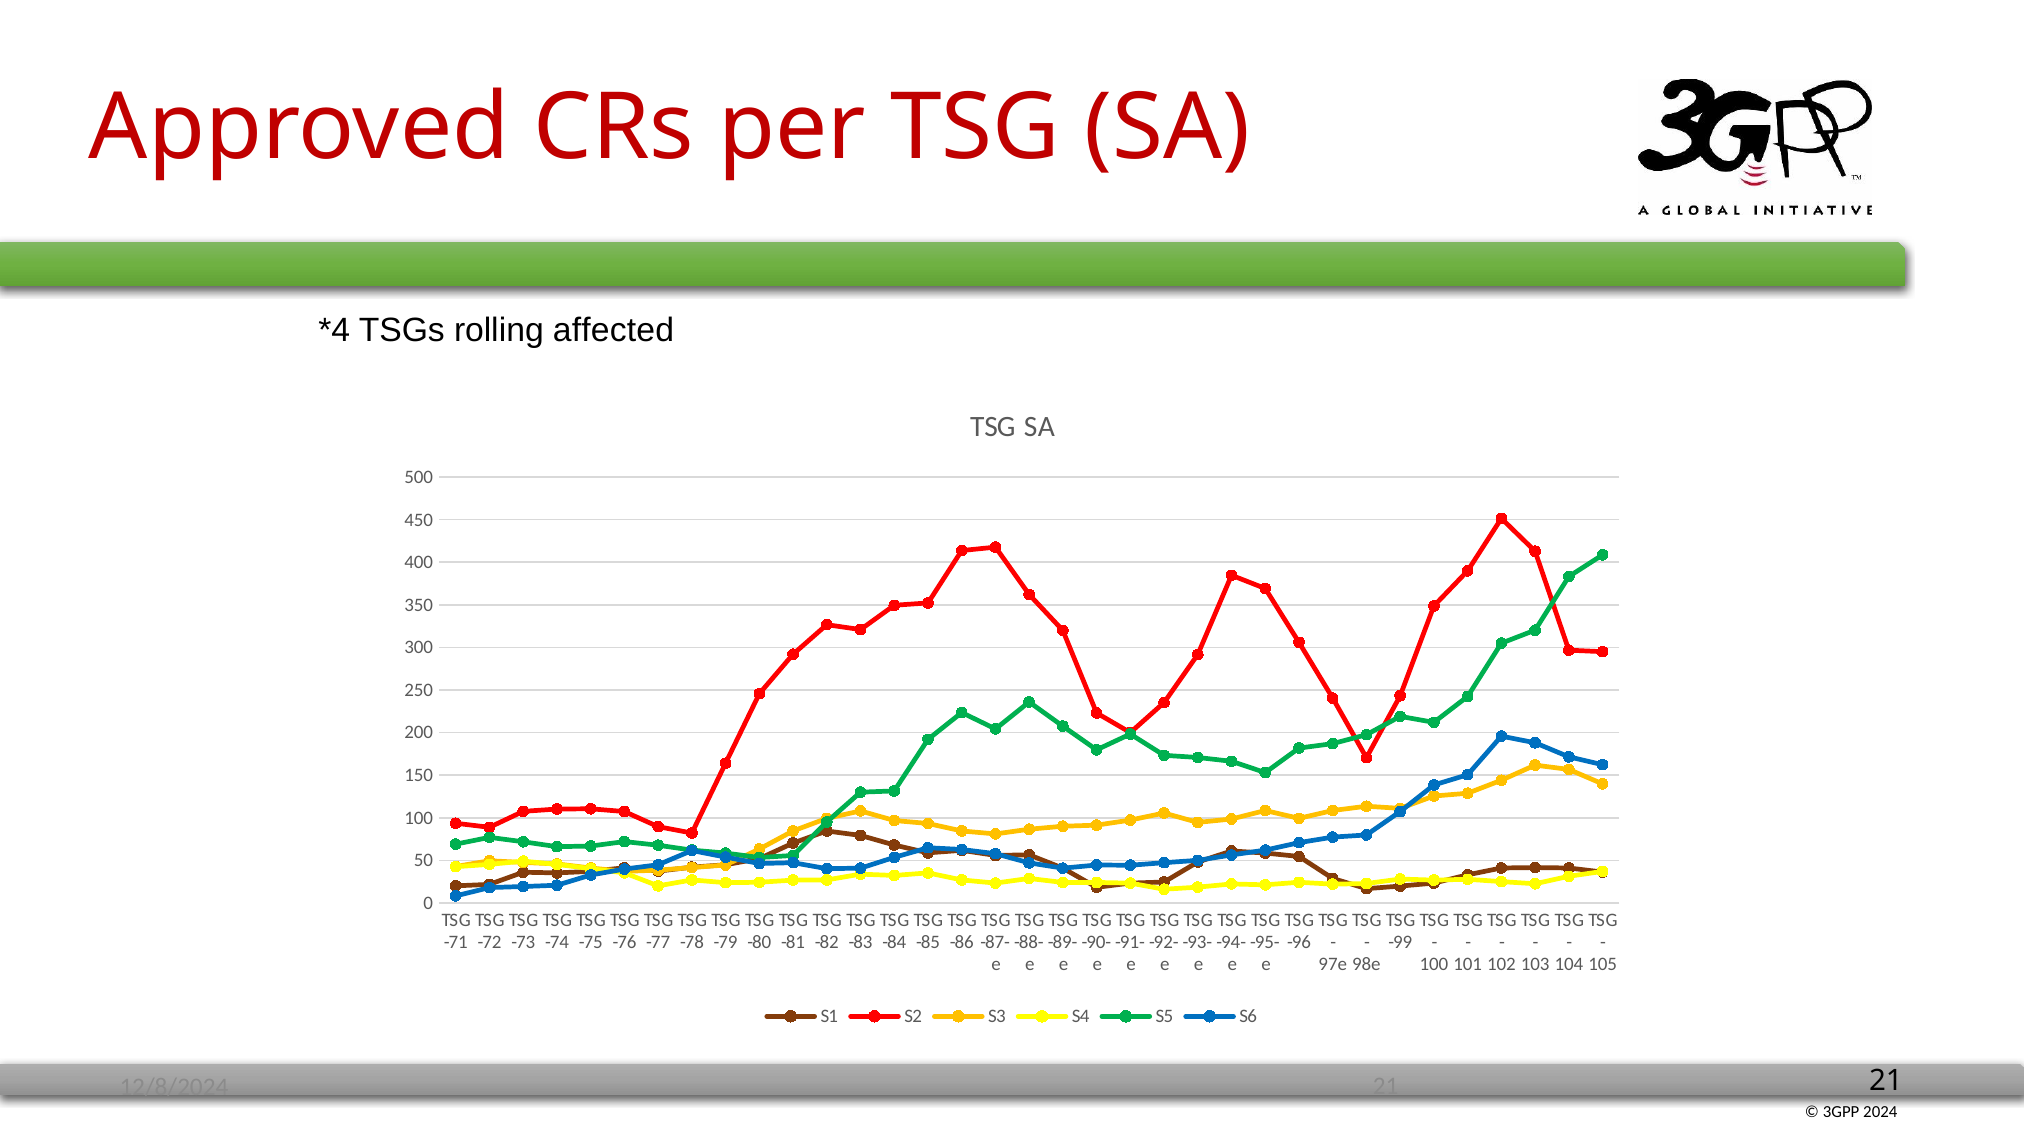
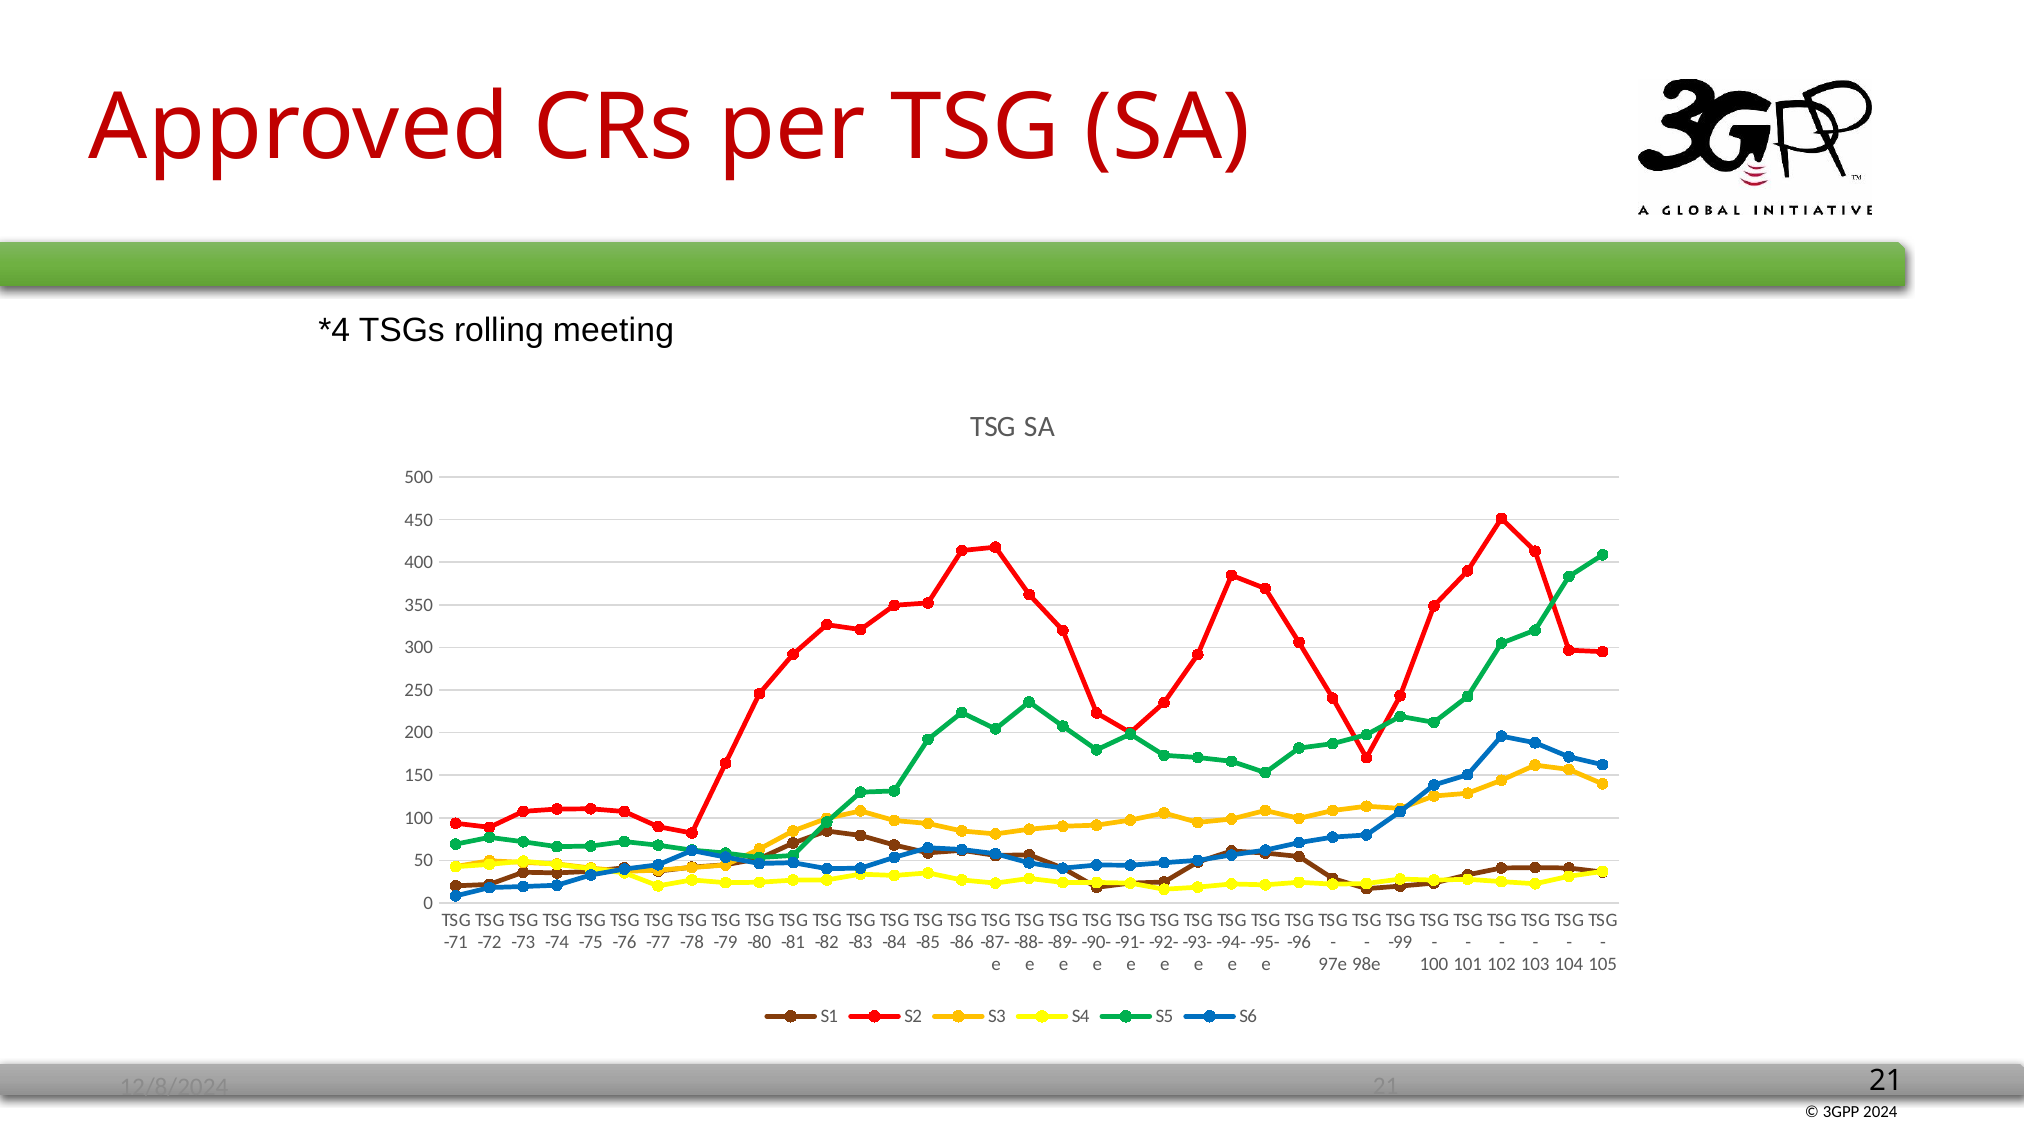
affected: affected -> meeting (613, 331)
